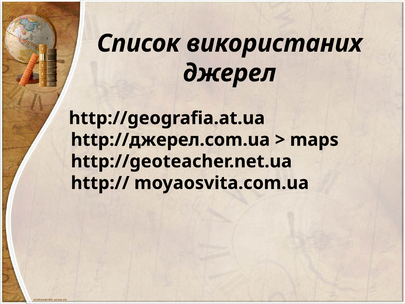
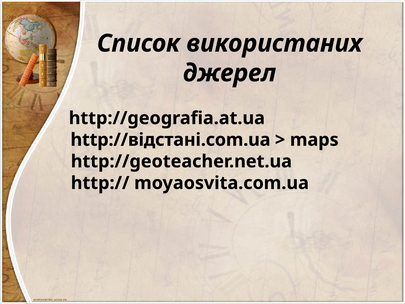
http://джерел.com.ua: http://джерел.com.ua -> http://відстані.com.ua (170, 140)
